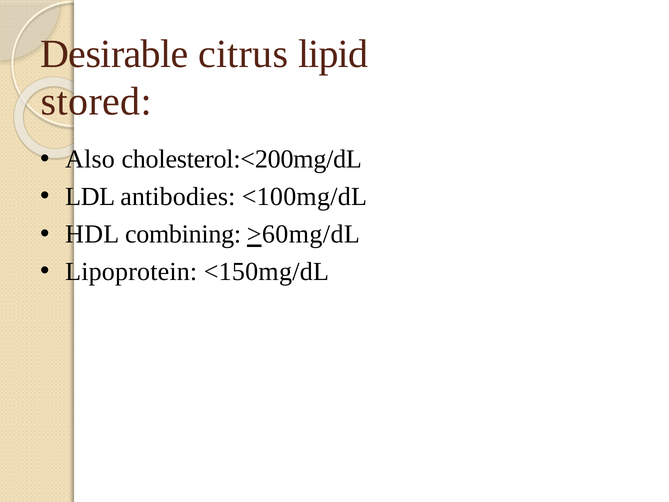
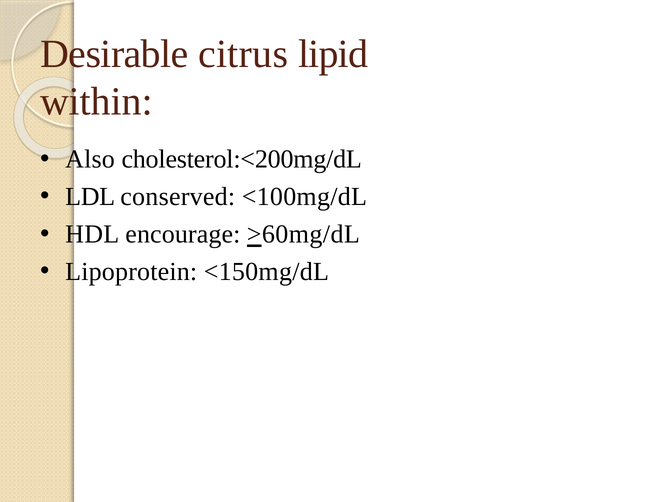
stored: stored -> within (97, 102)
antibodies: antibodies -> conserved (178, 197)
combining: combining -> encourage (183, 234)
